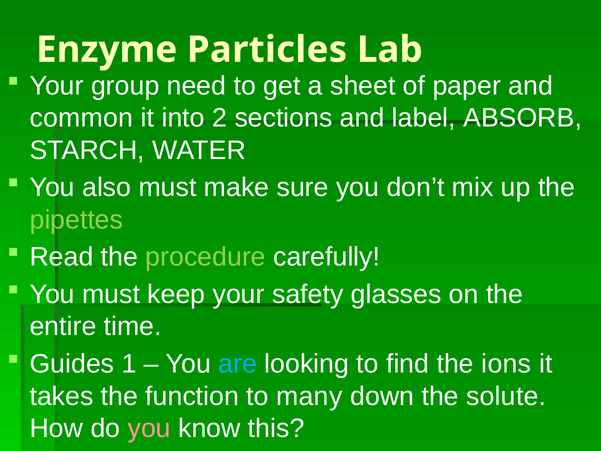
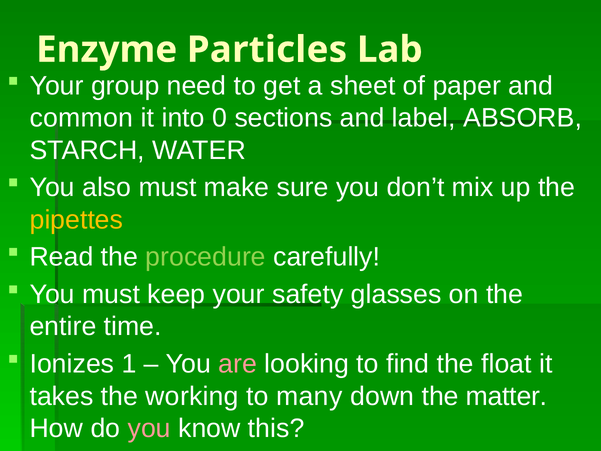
2: 2 -> 0 (220, 118)
pipettes colour: light green -> yellow (76, 220)
Guides: Guides -> Ionizes (72, 364)
are colour: light blue -> pink (238, 364)
ions: ions -> float (506, 364)
function: function -> working (192, 396)
solute: solute -> matter (506, 396)
